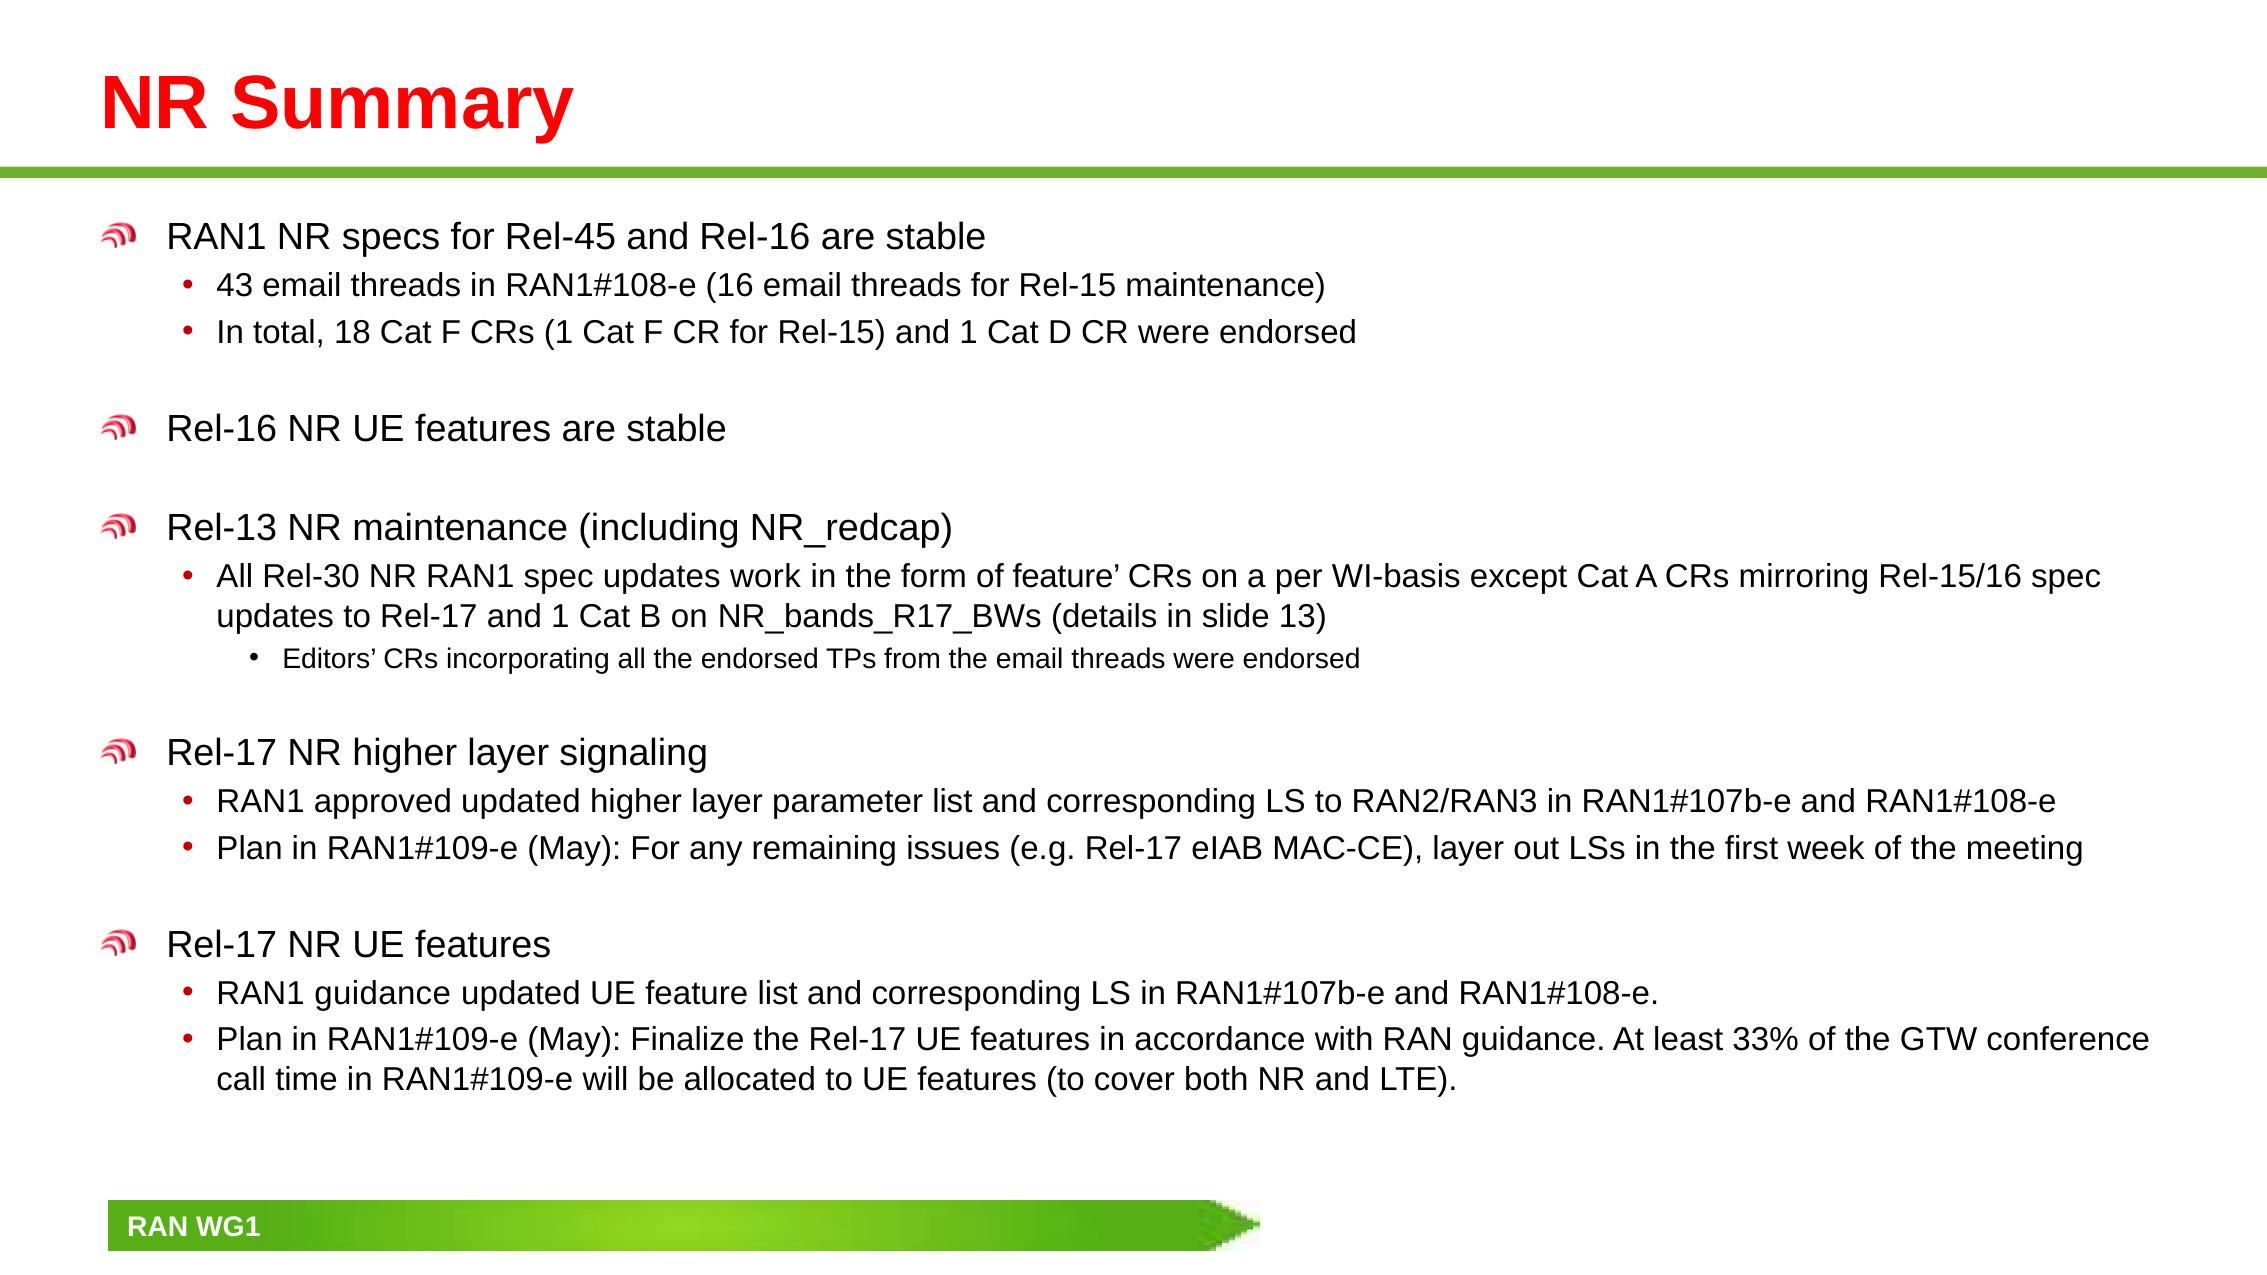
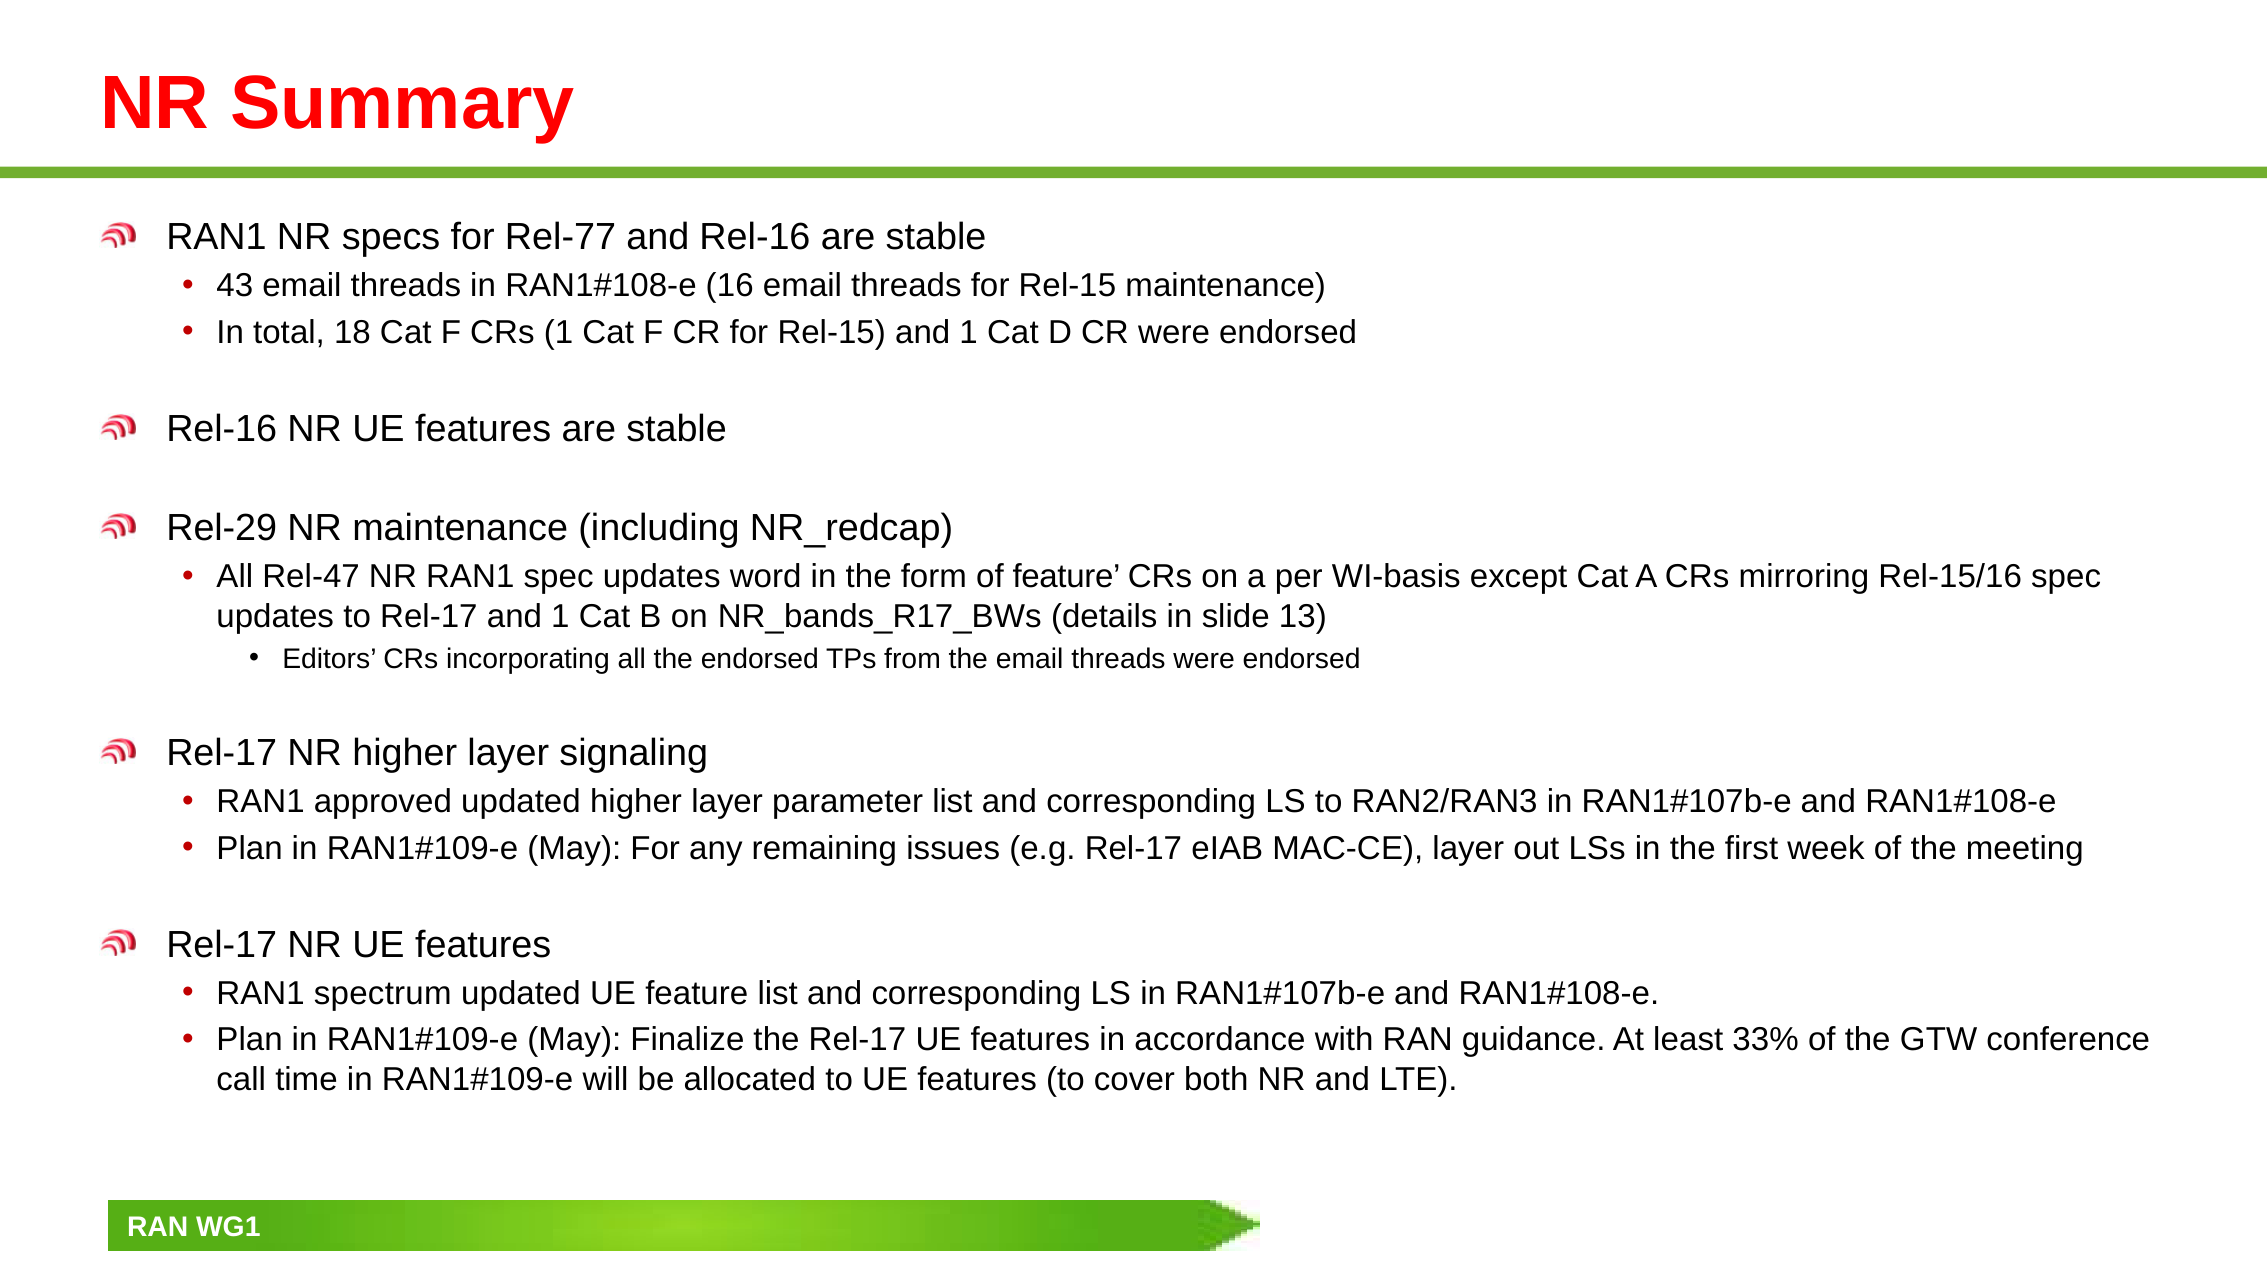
Rel-45: Rel-45 -> Rel-77 (561, 237)
Rel-13: Rel-13 -> Rel-29 (222, 528)
Rel-30: Rel-30 -> Rel-47 (311, 577)
work: work -> word (766, 577)
RAN1 guidance: guidance -> spectrum (383, 994)
